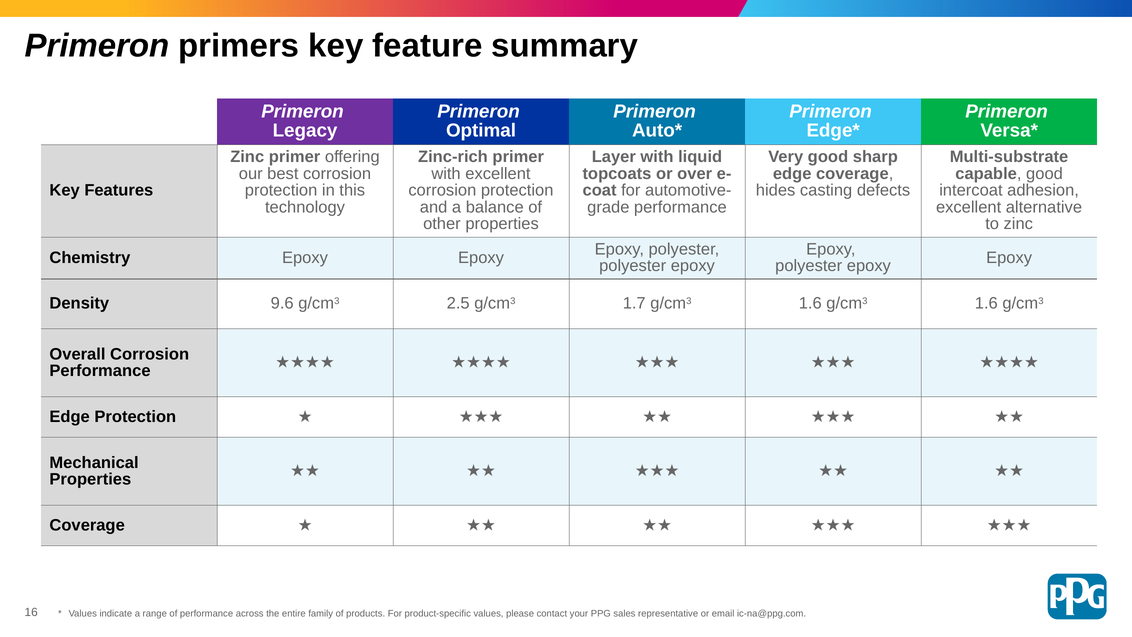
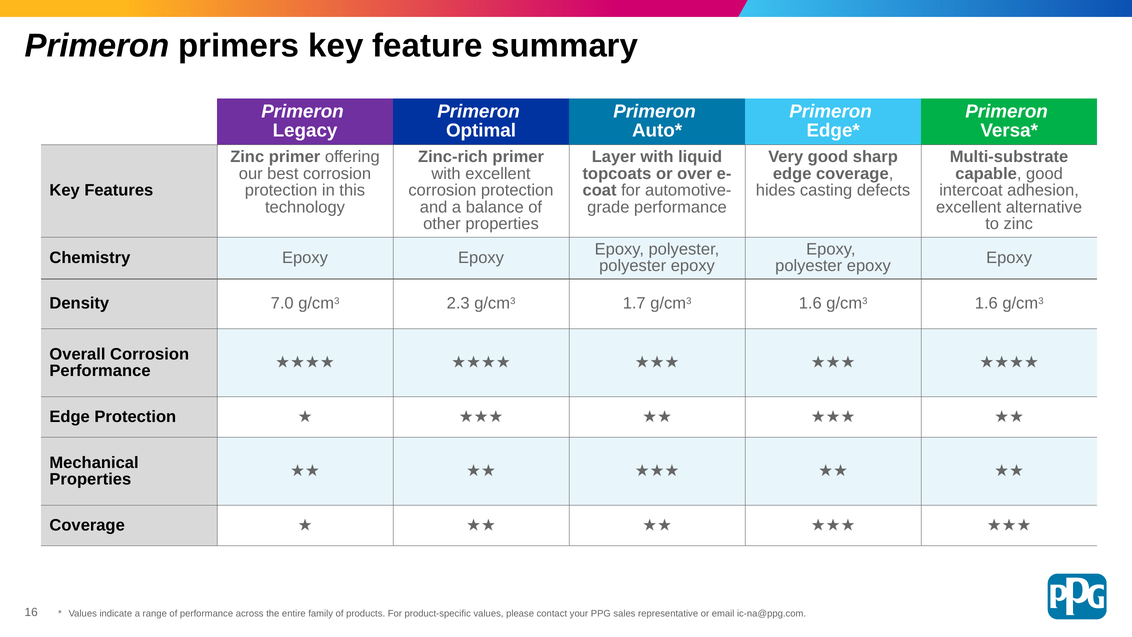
9.6: 9.6 -> 7.0 (282, 303)
2.5: 2.5 -> 2.3 (458, 303)
